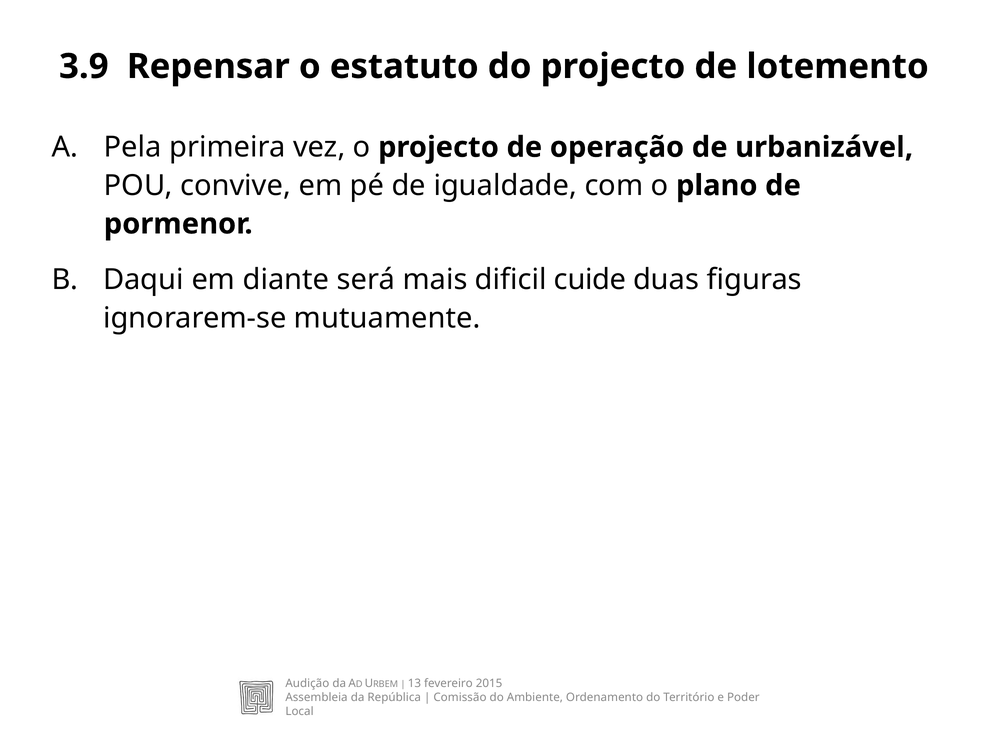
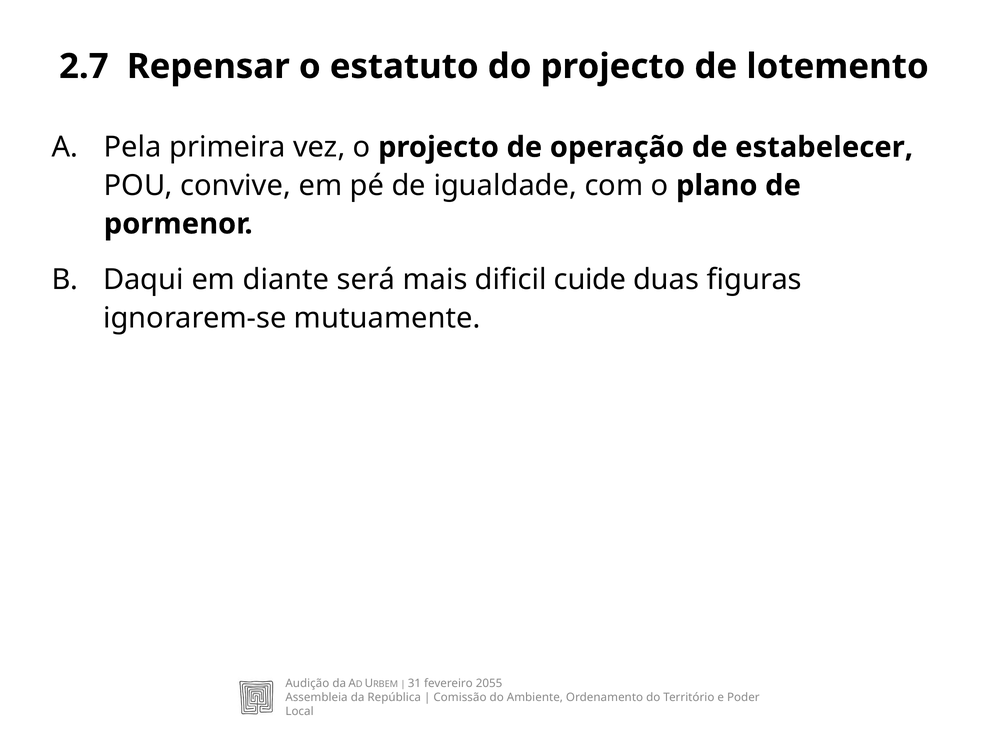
3.9: 3.9 -> 2.7 (84, 66)
urbanizável: urbanizável -> estabelecer (824, 147)
13: 13 -> 31 (414, 683)
2015: 2015 -> 2055 (489, 683)
